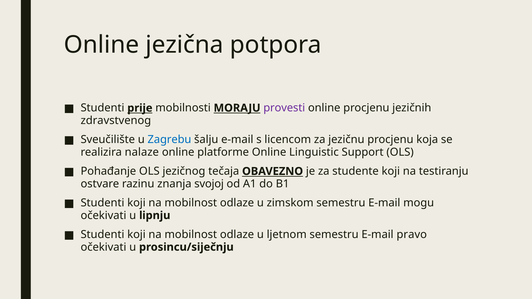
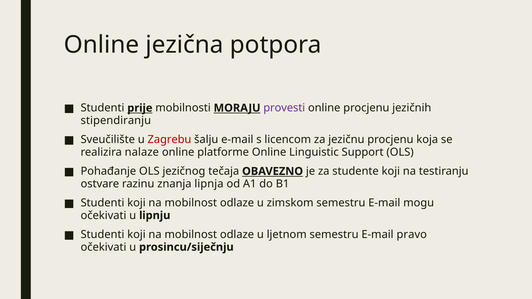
zdravstvenog: zdravstvenog -> stipendiranju (116, 121)
Zagrebu colour: blue -> red (169, 140)
svojoj: svojoj -> lipnja (209, 184)
